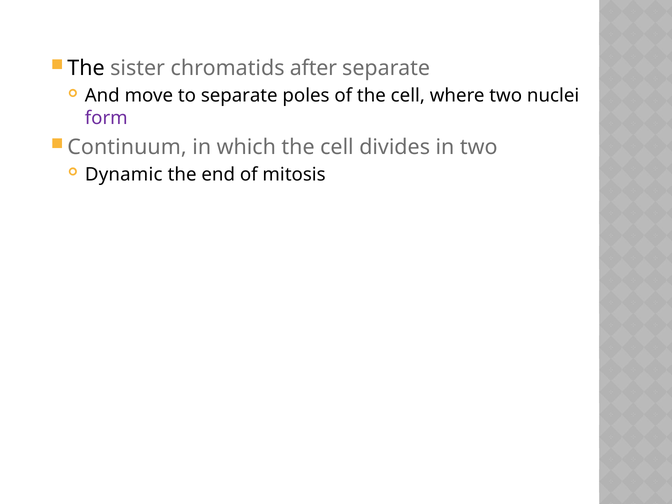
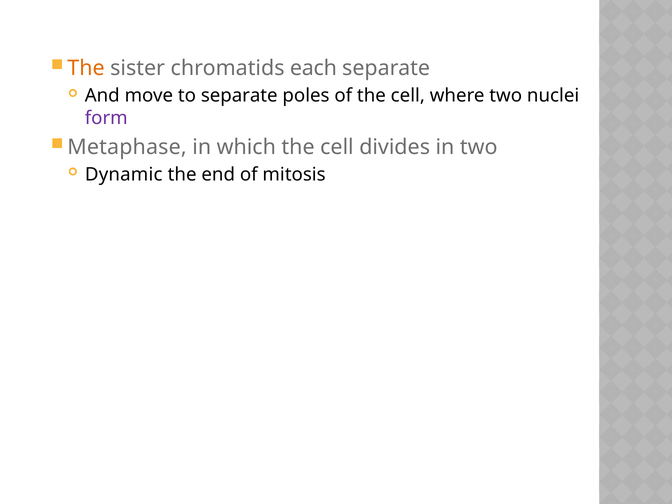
The colour: black -> orange (86, 68)
after: after -> each (313, 68)
Continuum: Continuum -> Metaphase (127, 147)
